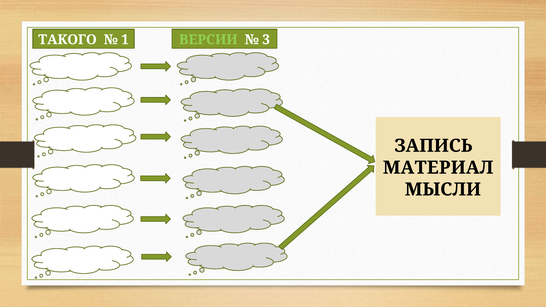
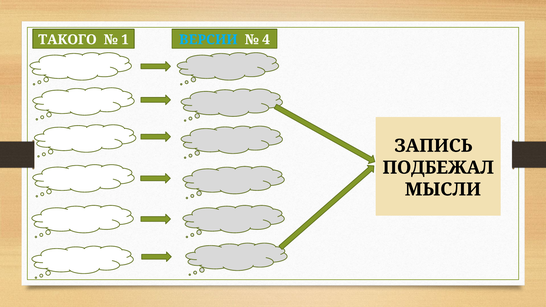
ВЕРСИИ colour: light green -> light blue (208, 40)
3: 3 -> 4 (266, 40)
МАТЕРИАЛ: МАТЕРИАЛ -> ПОДБЕЖАЛ (438, 168)
